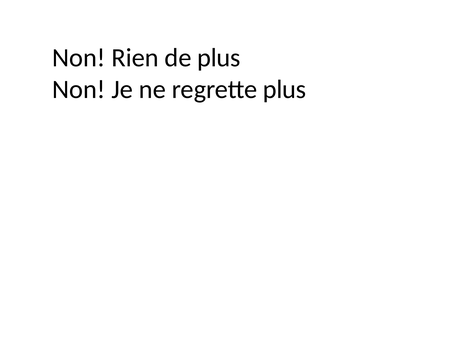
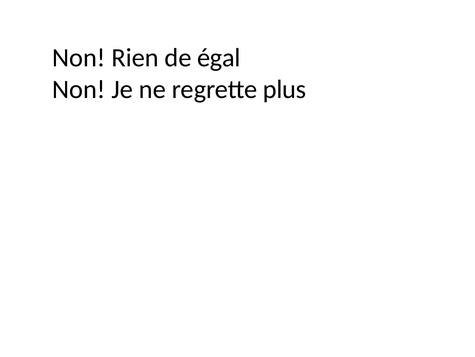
de plus: plus -> égal (219, 58)
